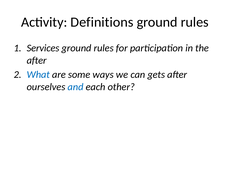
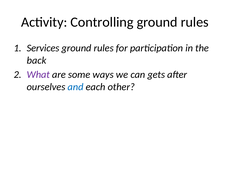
Definitions: Definitions -> Controlling (102, 22)
after: after -> back (37, 61)
What colour: blue -> purple (38, 75)
